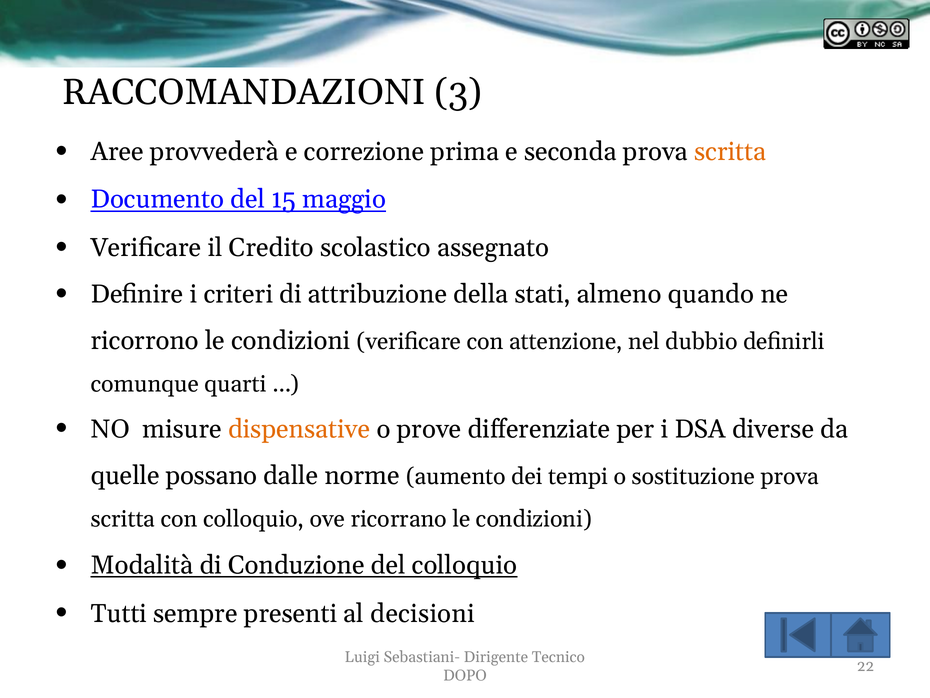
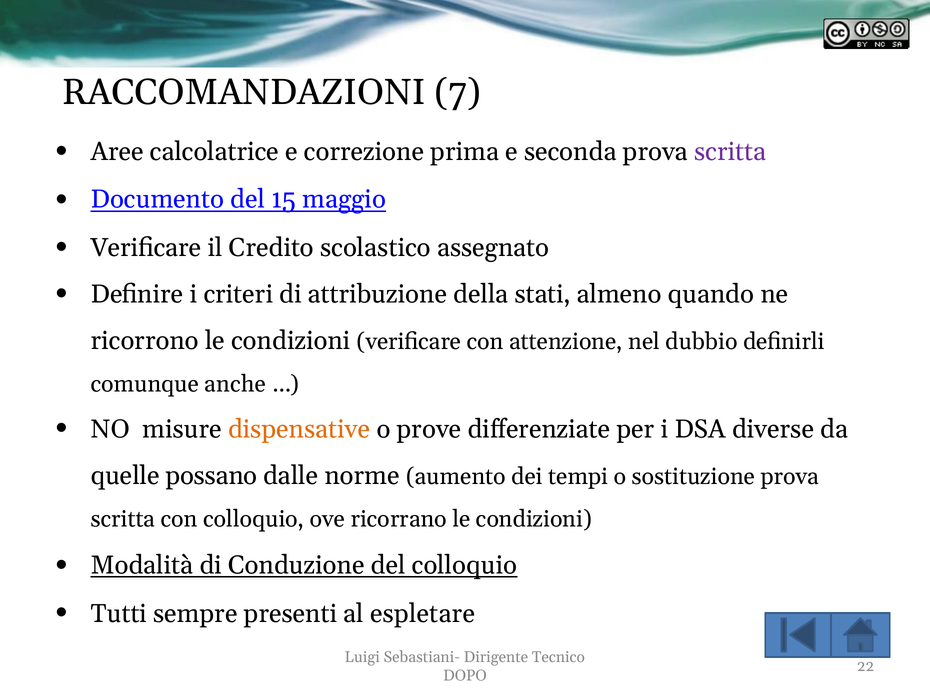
3: 3 -> 7 (458, 92)
provvederà: provvederà -> calcolatrice (214, 152)
scritta colour: orange -> purple (730, 152)
quarti: quarti -> anche (235, 384)
decisioni: decisioni -> espletare (423, 613)
